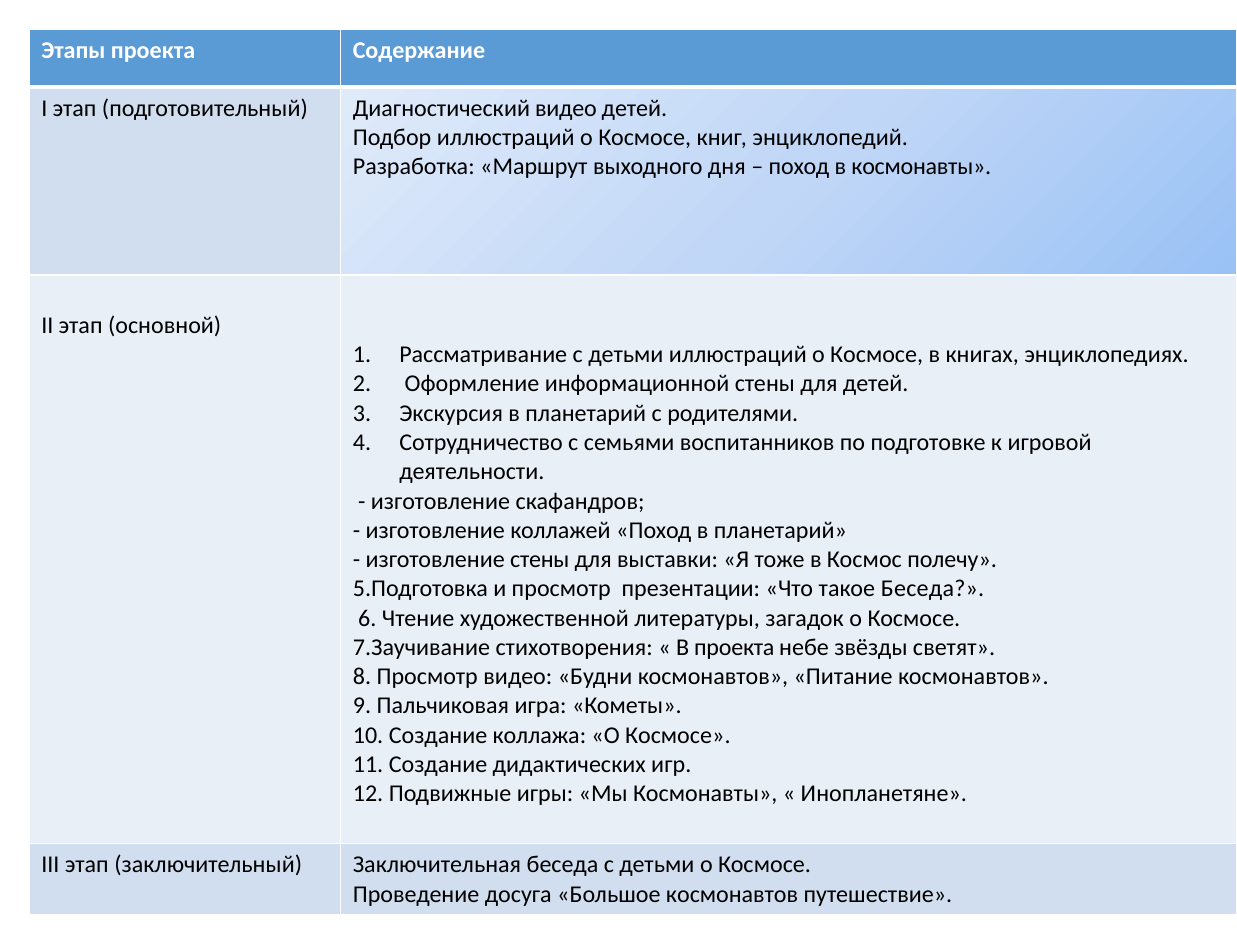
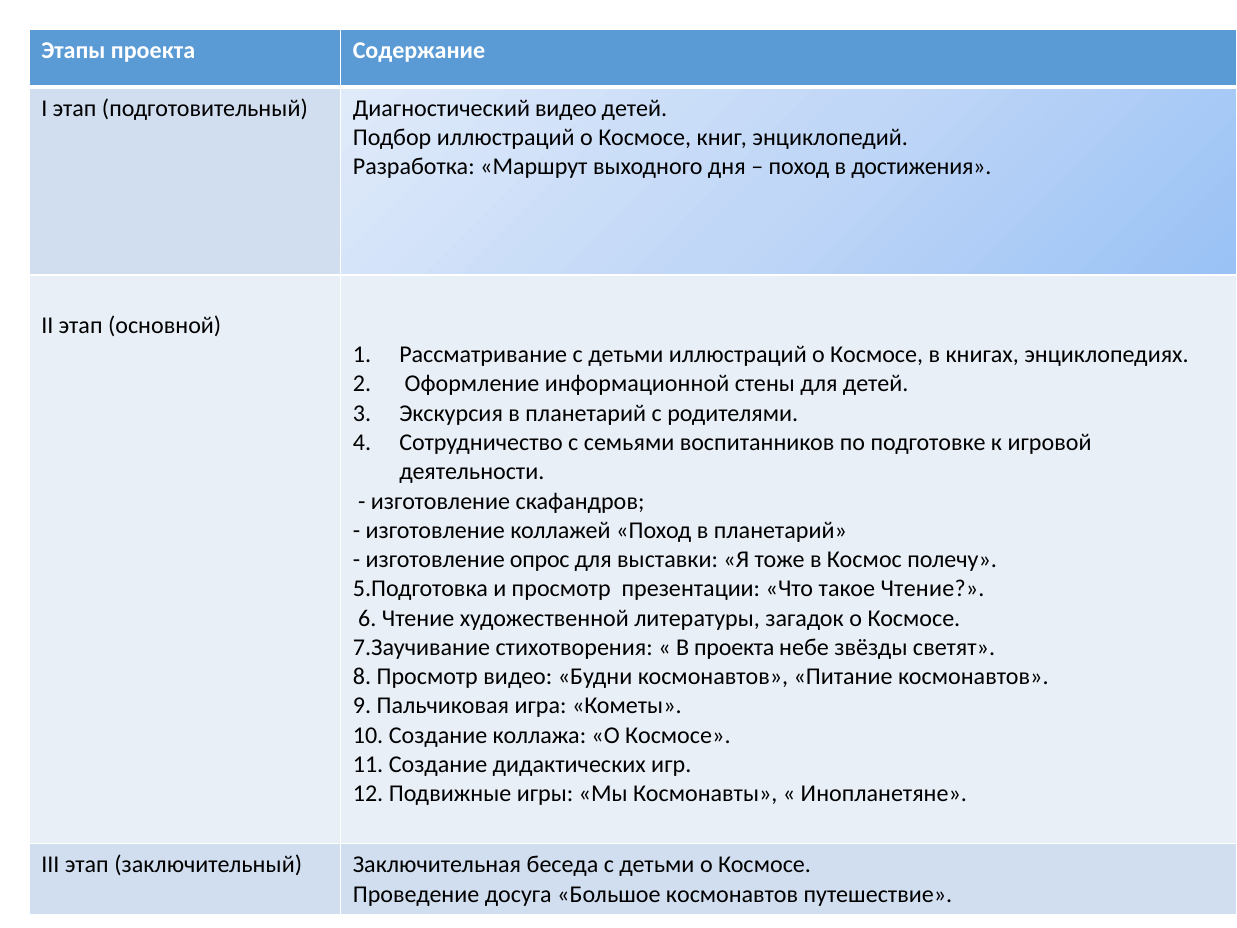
в космонавты: космонавты -> достижения (921, 167)
изготовление стены: стены -> опрос (540, 560)
такое Беседа: Беседа -> Чтение (933, 589)
